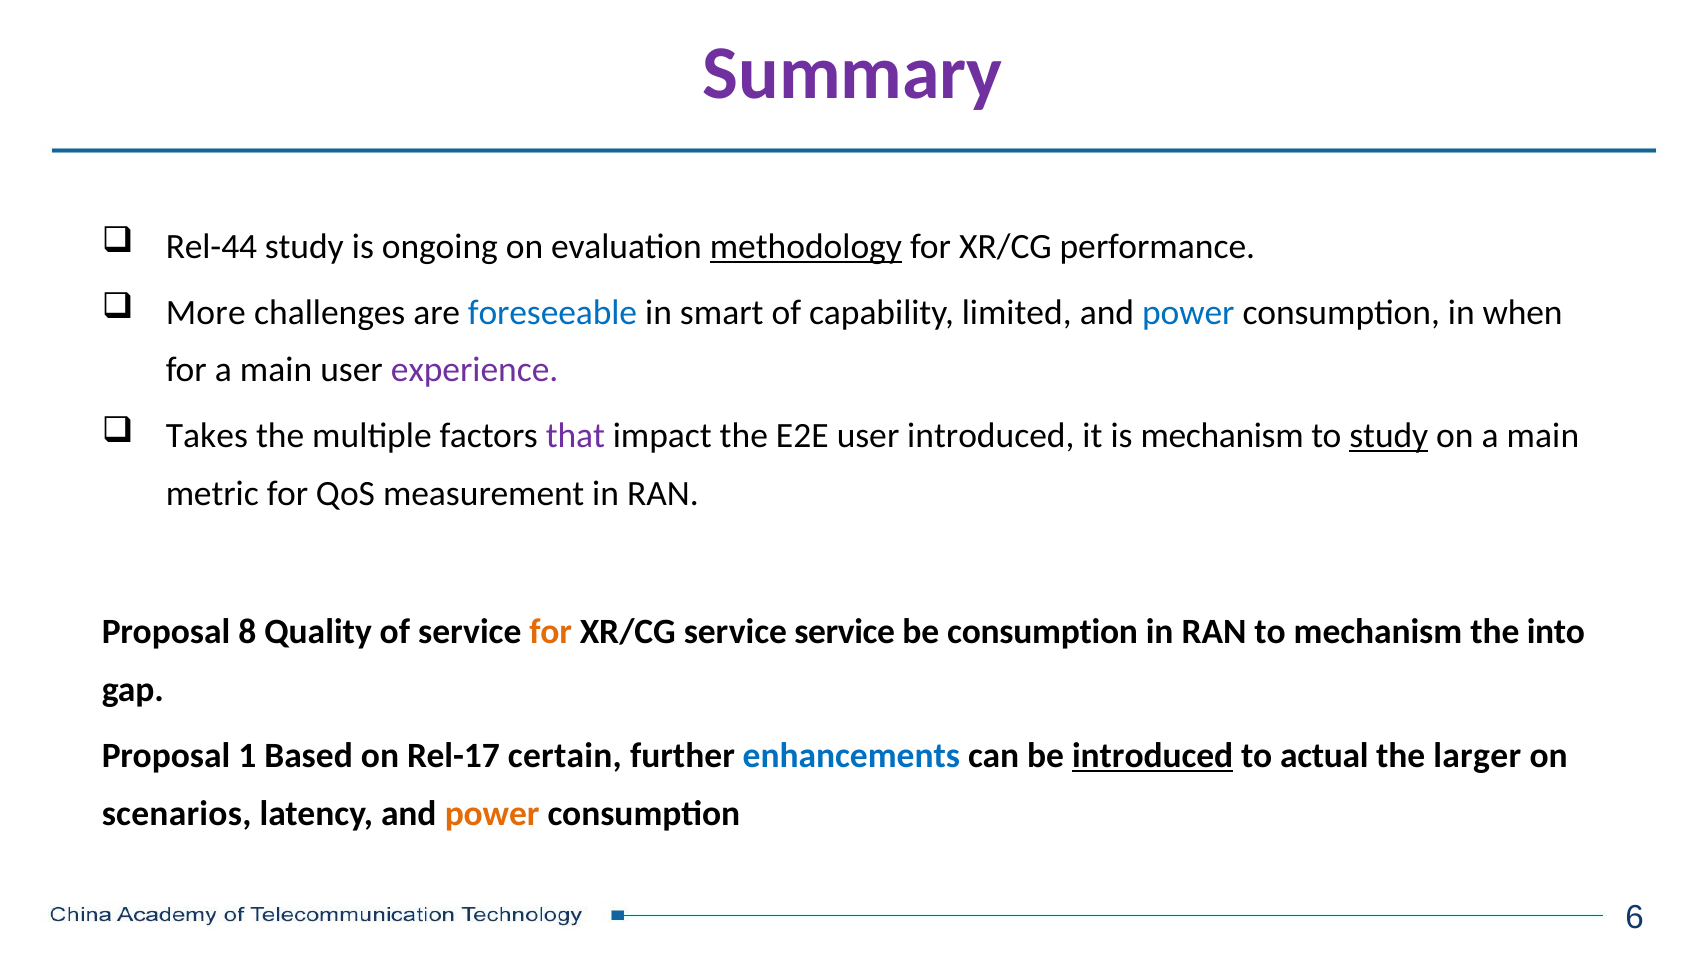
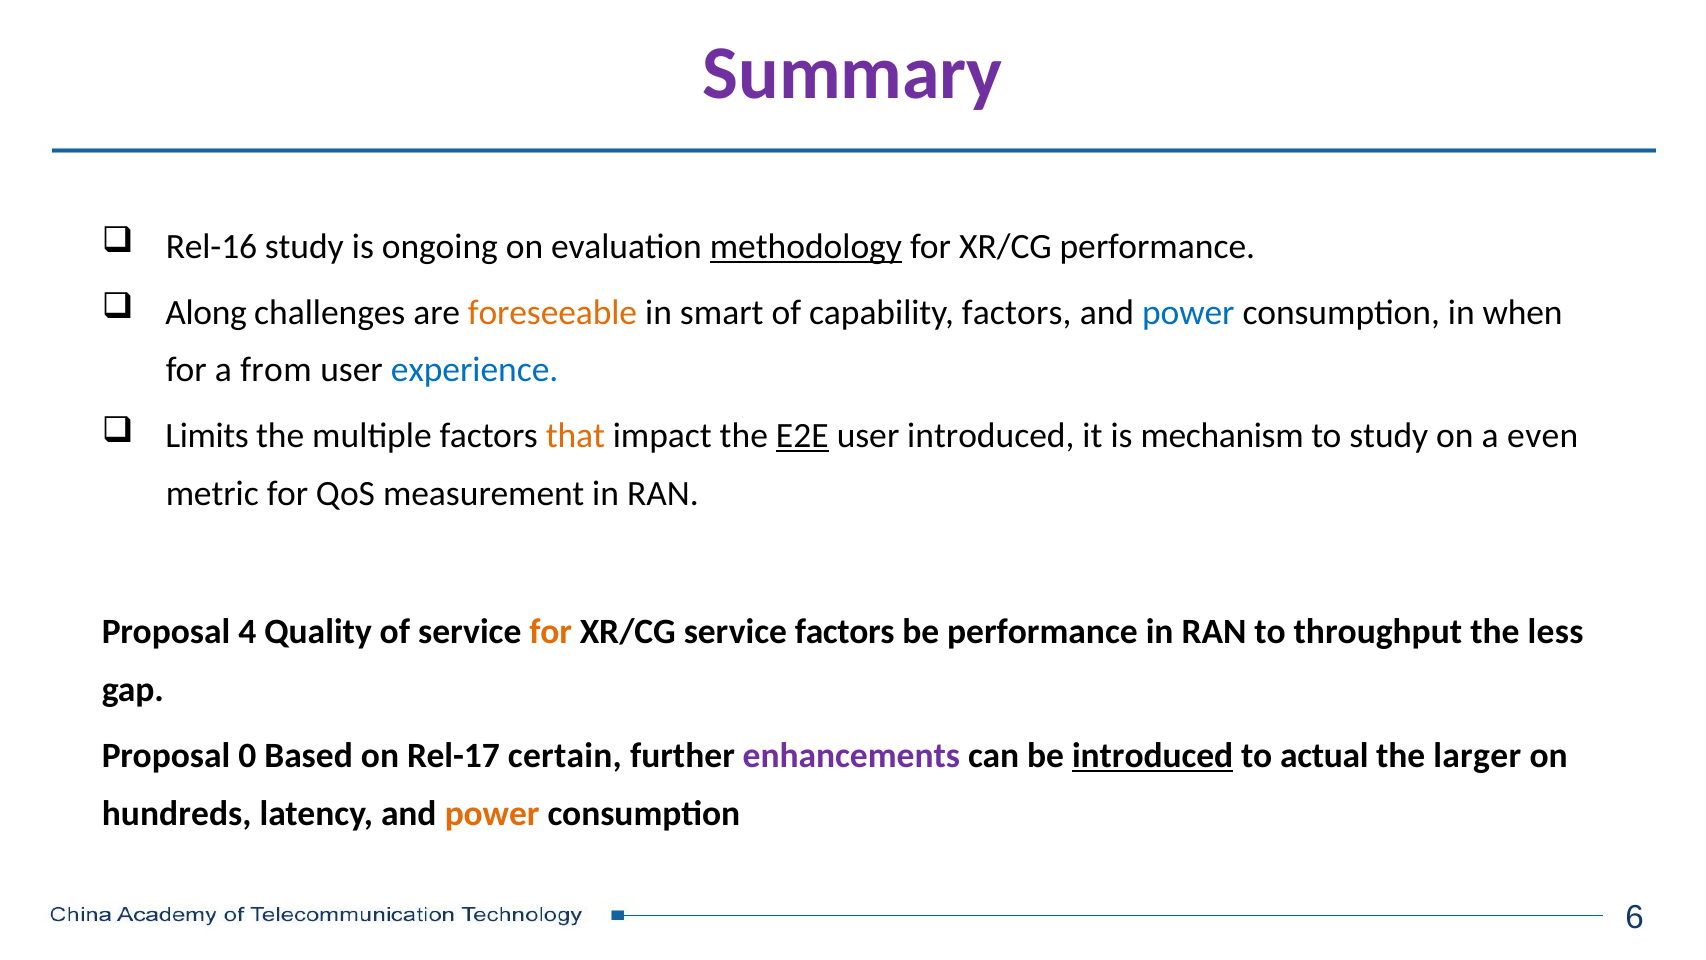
Rel-44: Rel-44 -> Rel-16 (211, 246)
More: More -> Along (206, 312)
foreseeable colour: blue -> orange (552, 312)
capability limited: limited -> factors (1017, 312)
for a main: main -> from (276, 370)
experience colour: purple -> blue (475, 370)
Takes: Takes -> Limits (207, 436)
that colour: purple -> orange (575, 436)
E2E underline: none -> present (802, 436)
study underline: present -> none (1389, 436)
on a main: main -> even (1543, 436)
8: 8 -> 4 (247, 632)
service service: service -> factors (845, 632)
be consumption: consumption -> performance (1042, 632)
to mechanism: mechanism -> throughput (1378, 632)
into: into -> less (1555, 632)
1: 1 -> 0 (247, 755)
enhancements colour: blue -> purple (851, 755)
scenarios: scenarios -> hundreds (177, 813)
